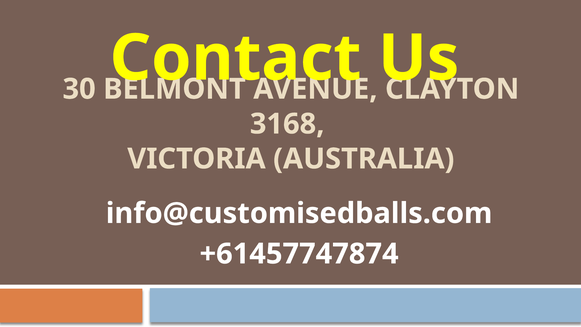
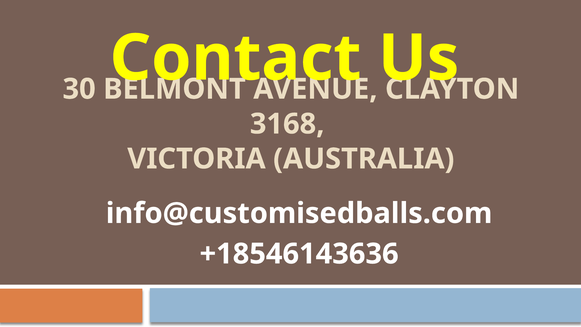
+61457747874: +61457747874 -> +18546143636 (299, 254)
